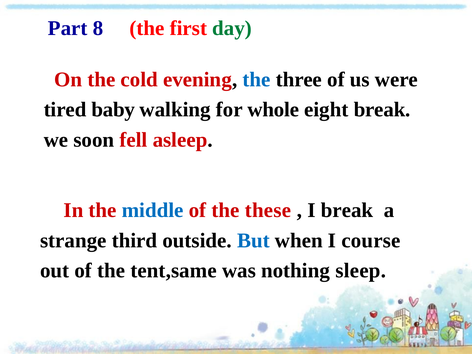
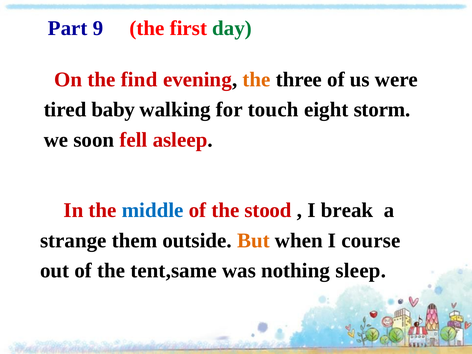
8: 8 -> 9 (98, 28)
cold: cold -> find (139, 80)
the colour: blue -> orange (256, 80)
whole: whole -> touch (273, 110)
eight break: break -> storm (382, 110)
these: these -> stood (268, 210)
third: third -> them (134, 240)
But colour: blue -> orange (253, 240)
